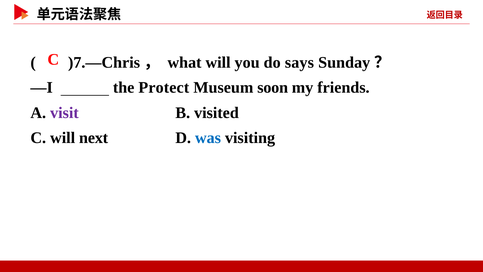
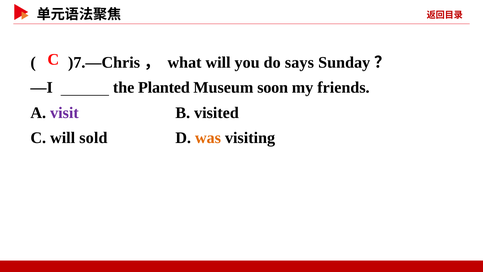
Protect: Protect -> Planted (164, 88)
next: next -> sold (93, 138)
was colour: blue -> orange (208, 138)
